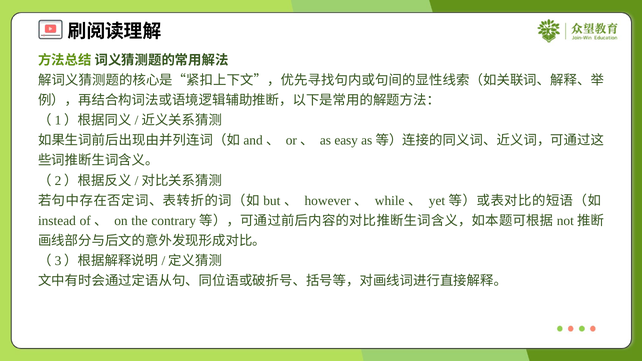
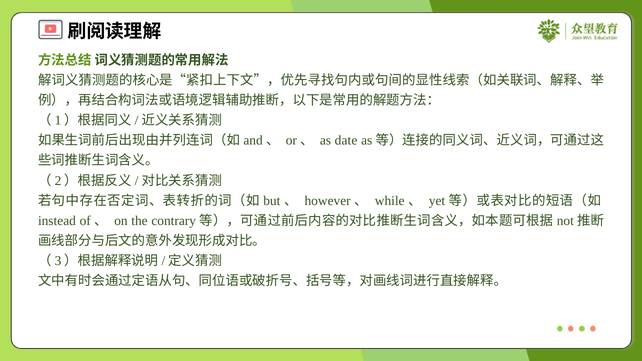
easy: easy -> date (346, 141)
